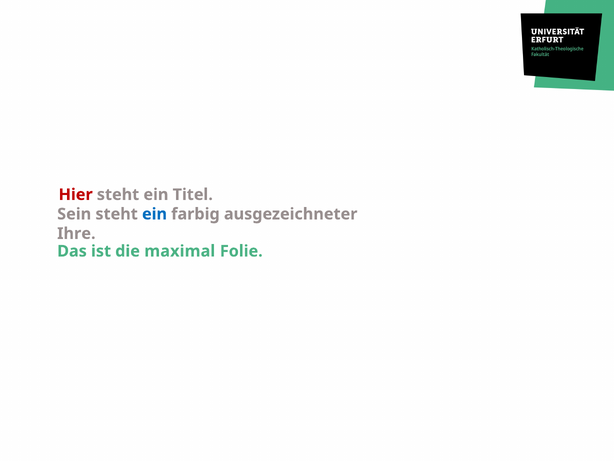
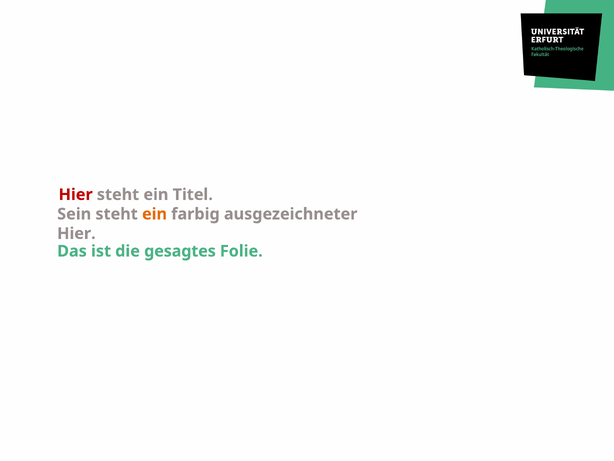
ein colour: blue -> orange (155, 214)
Ihre: Ihre -> Hier (76, 233)
maximal: maximal -> gesagtes (180, 251)
